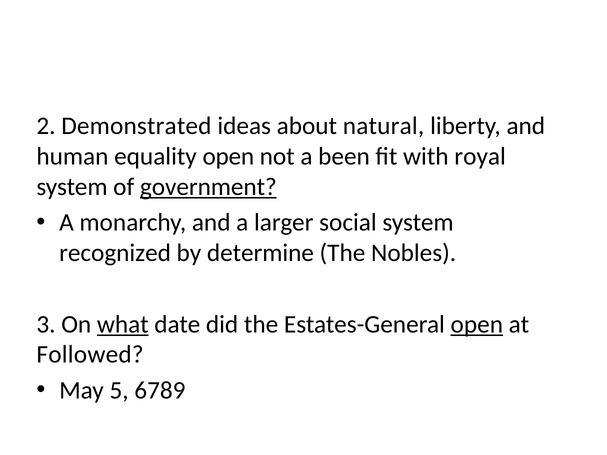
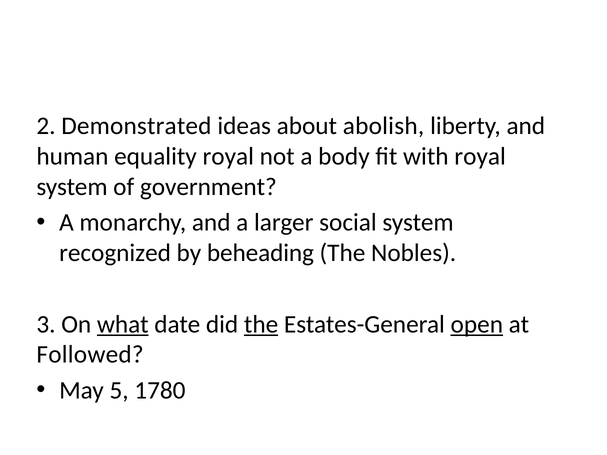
natural: natural -> abolish (383, 126)
equality open: open -> royal (228, 157)
been: been -> body (344, 157)
government underline: present -> none (208, 187)
determine: determine -> beheading (260, 253)
the underline: none -> present (261, 325)
6789: 6789 -> 1780 (160, 391)
